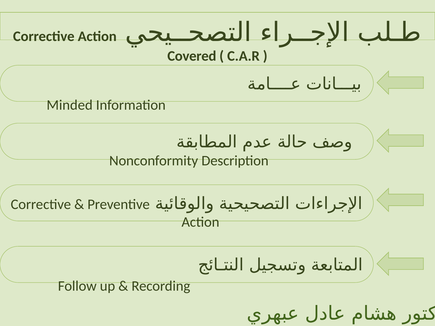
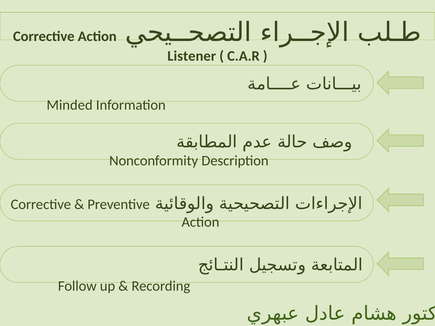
Covered: Covered -> Listener (192, 56)
